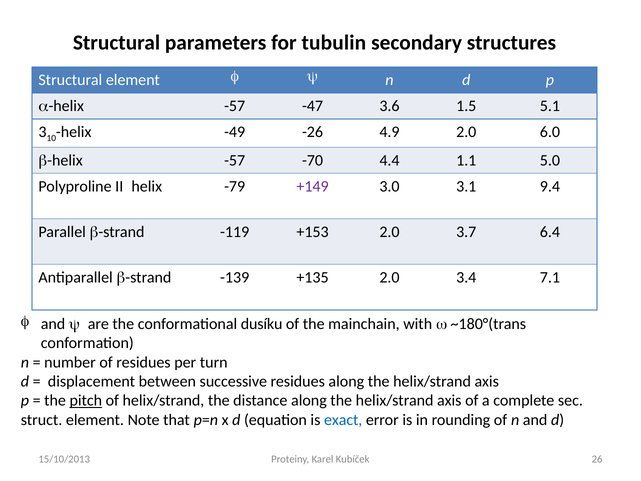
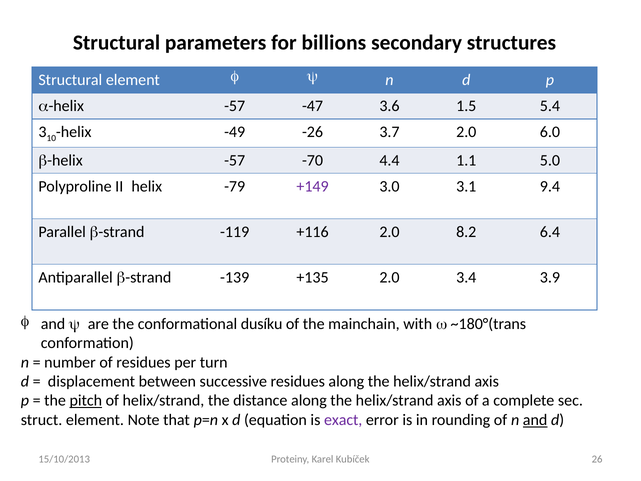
tubulin: tubulin -> billions (334, 43)
5.1: 5.1 -> 5.4 (550, 106)
4.9: 4.9 -> 3.7 (389, 132)
+153: +153 -> +116 (313, 232)
3.7: 3.7 -> 8.2 (466, 232)
7.1: 7.1 -> 3.9 (550, 277)
exact colour: blue -> purple (343, 420)
and underline: none -> present (535, 420)
